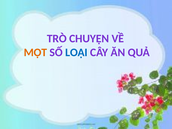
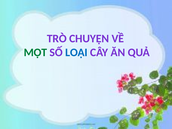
MỘT colour: orange -> green (35, 52)
